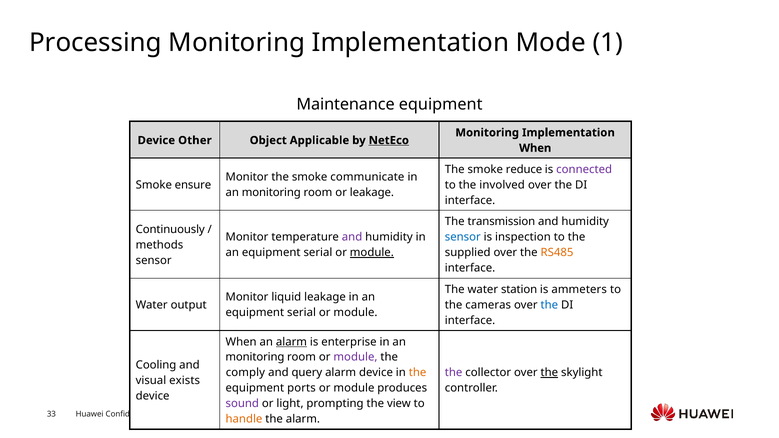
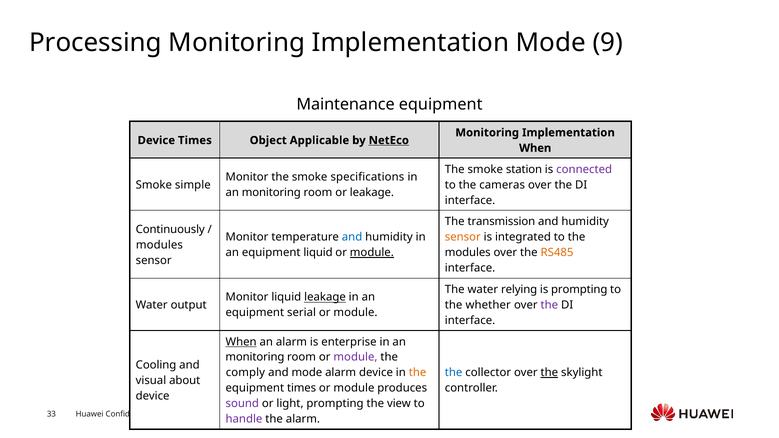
1: 1 -> 9 (608, 42)
Device Other: Other -> Times (195, 140)
reduce: reduce -> station (524, 169)
communicate: communicate -> specifications (367, 177)
ensure: ensure -> simple (193, 185)
involved: involved -> cameras (502, 185)
and colour: purple -> blue (352, 237)
sensor colour: blue -> orange (463, 237)
inspection: inspection -> integrated (523, 237)
methods: methods -> modules (159, 245)
serial: serial -> liquid (318, 253)
supplied: supplied -> modules (468, 253)
station: station -> relying (519, 290)
is ammeters: ammeters -> prompting (579, 290)
leakage underline: none -> present (325, 297)
cameras: cameras -> whether (488, 305)
the colour: blue -> purple (549, 305)
When underline: none -> present (241, 342)
alarm underline: present -> none (291, 342)
and query: query -> mode (307, 373)
the colour: purple -> blue (454, 373)
exists: exists -> about (185, 381)
equipment ports: ports -> times (302, 388)
handle colour: orange -> purple (244, 419)
